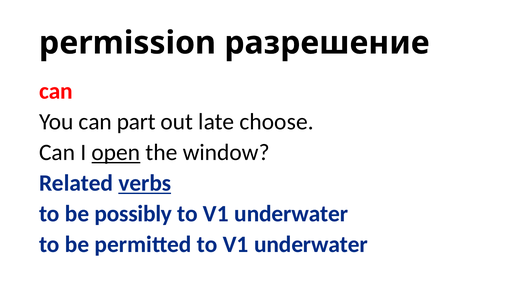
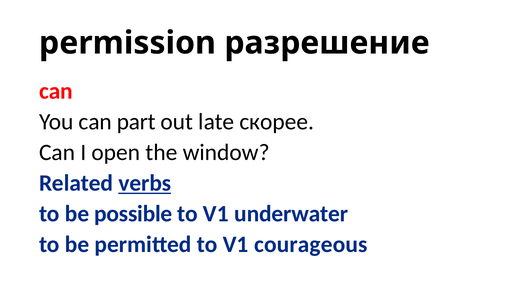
choose: choose -> cкорее (277, 122)
open underline: present -> none (116, 152)
possibly: possibly -> possible (133, 214)
permitted to V1 underwater: underwater -> courageous (311, 244)
